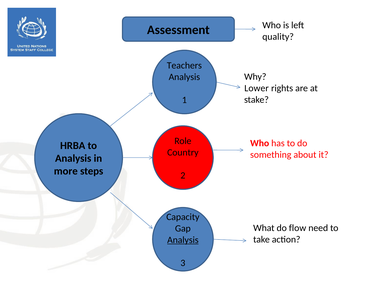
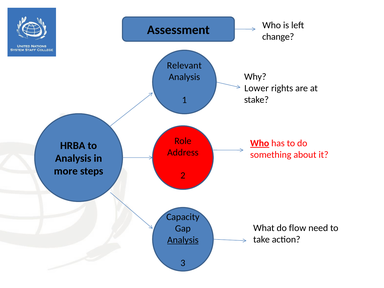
quality: quality -> change (278, 37)
Teachers: Teachers -> Relevant (184, 65)
Who underline: none -> present (260, 143)
Country: Country -> Address (183, 152)
